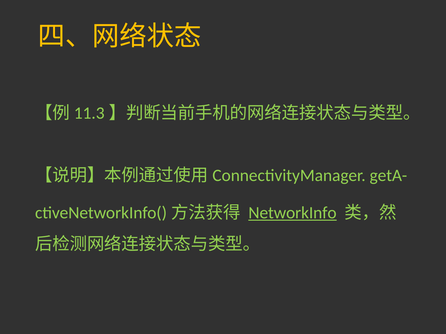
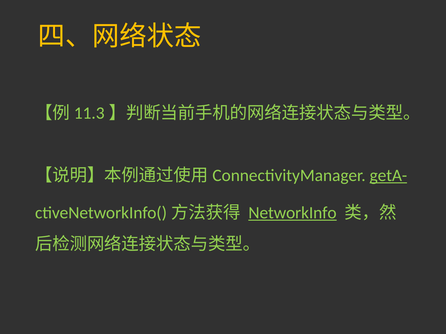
getA- underline: none -> present (388, 176)
